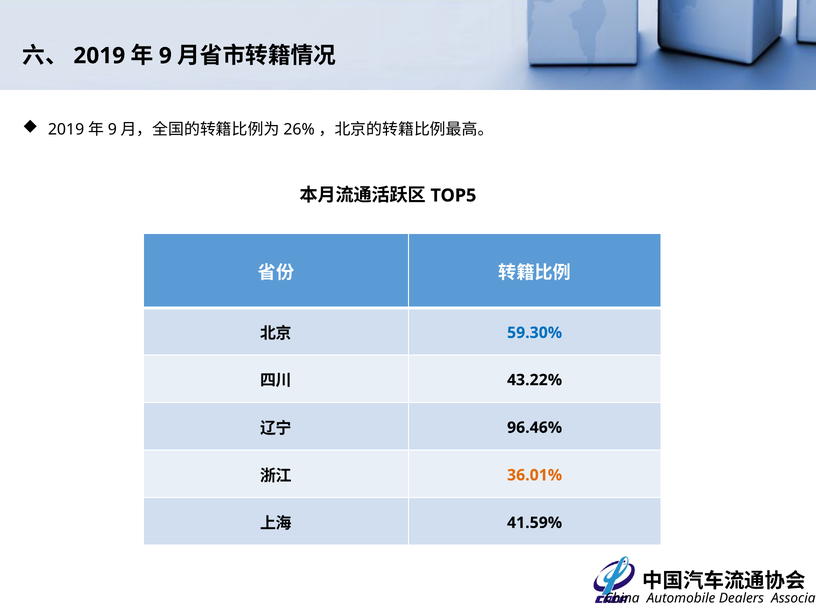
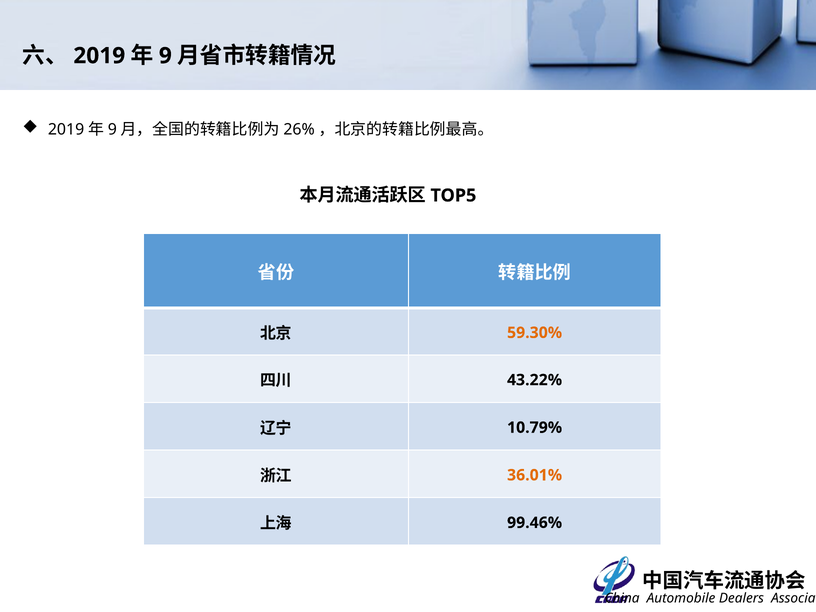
59.30% colour: blue -> orange (535, 333)
96.46%: 96.46% -> 10.79% (535, 428)
41.59%: 41.59% -> 99.46% (535, 523)
